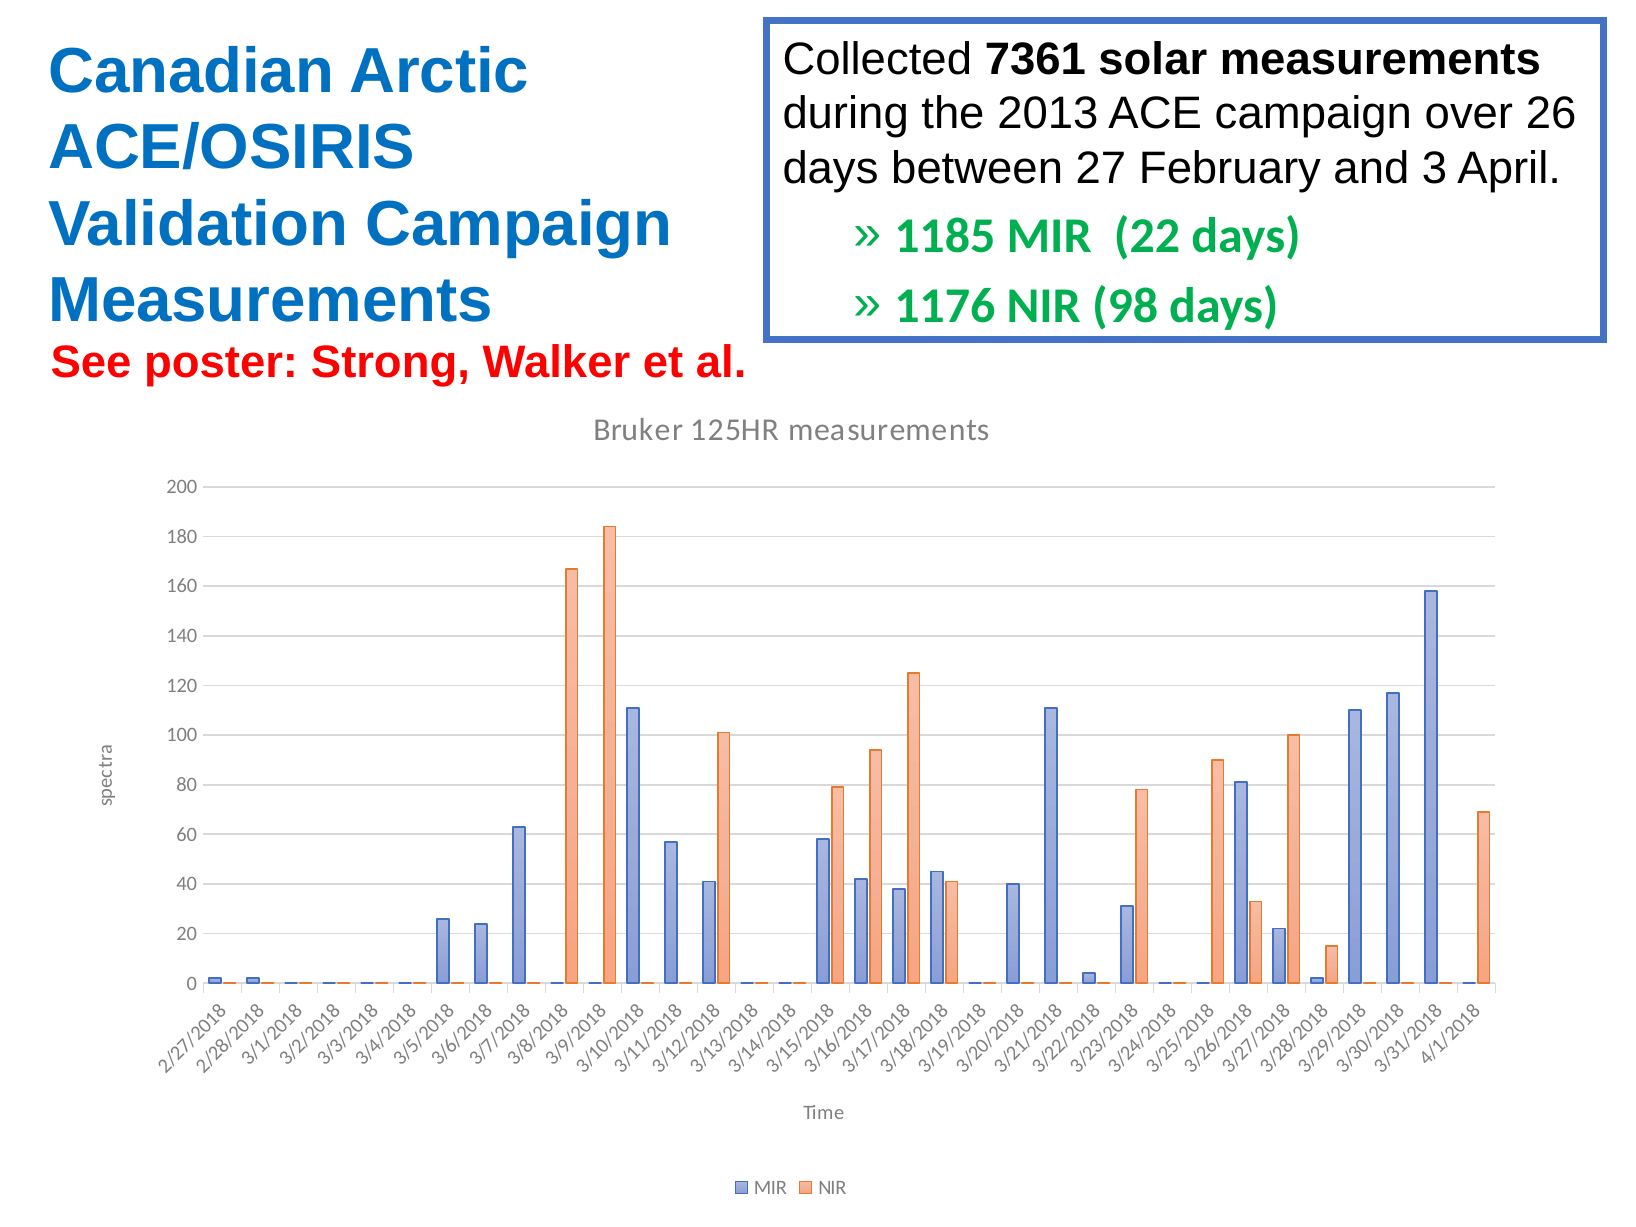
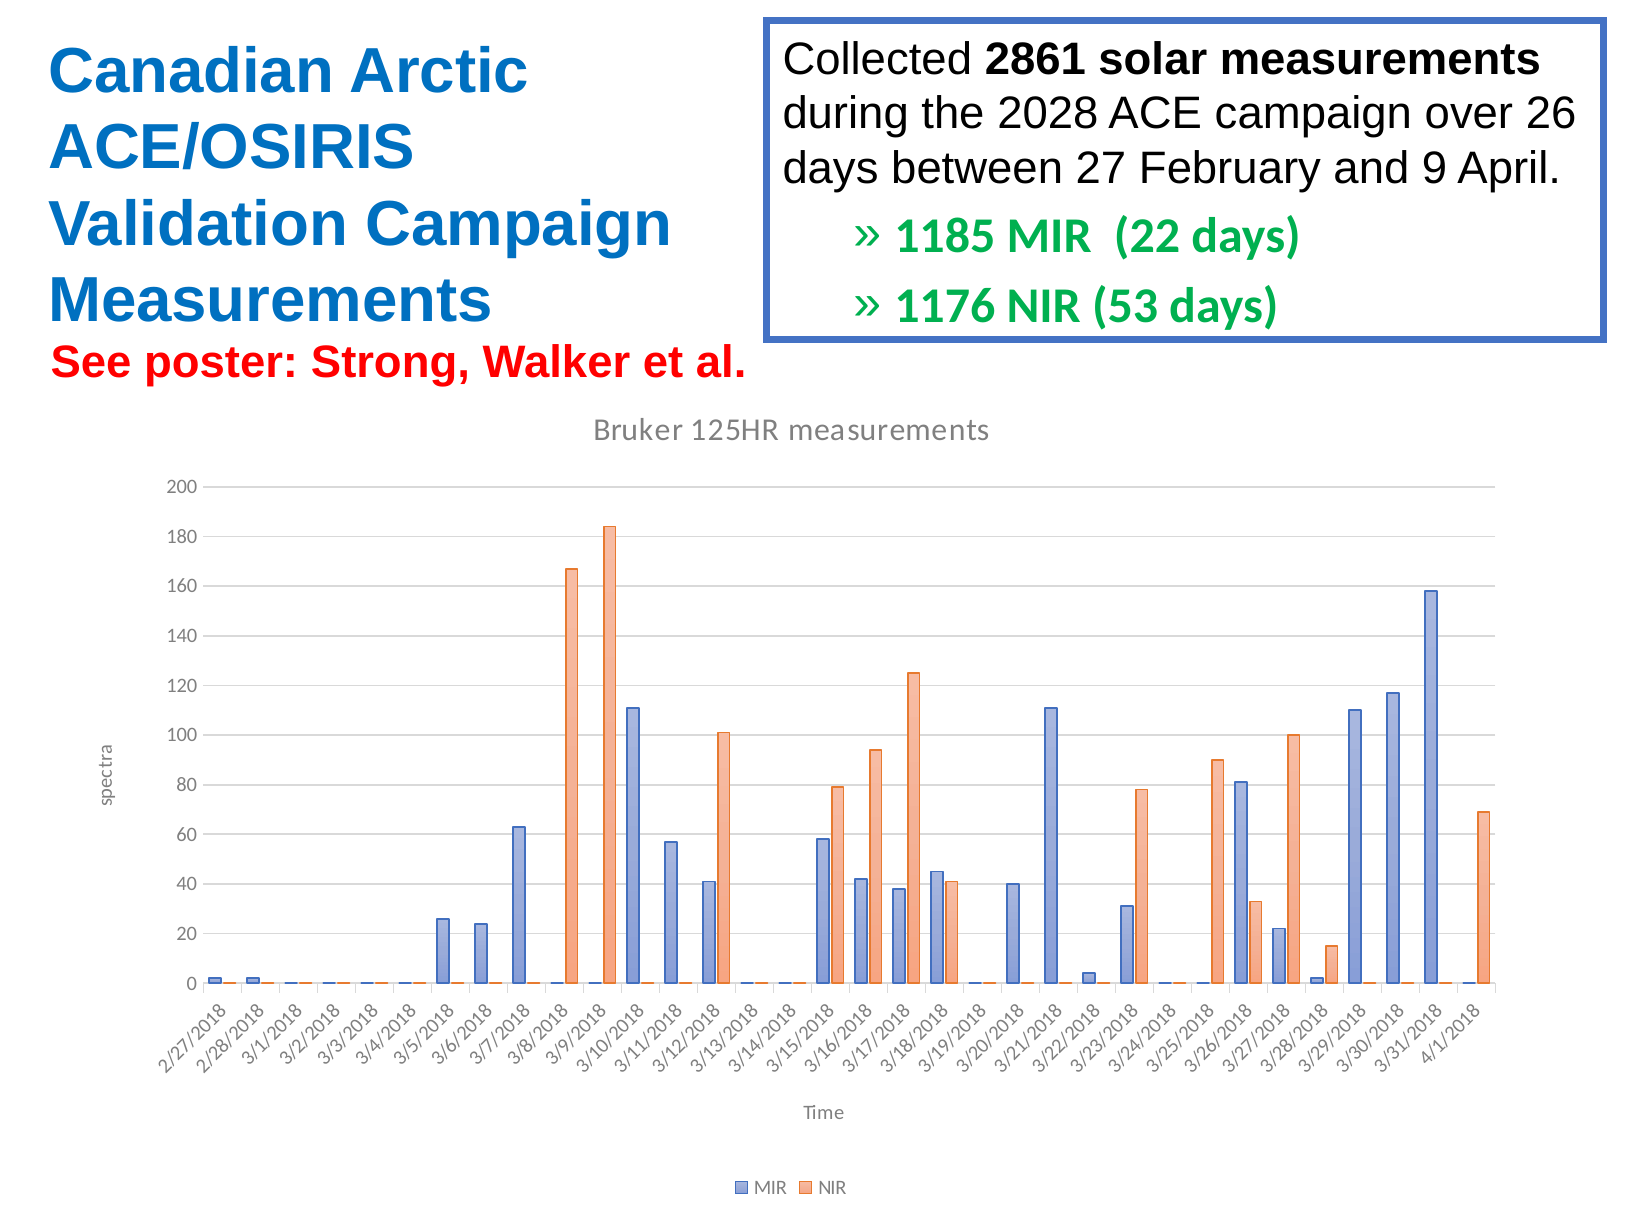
7361: 7361 -> 2861 (1035, 59)
2013: 2013 -> 2028 (1048, 114)
and 3: 3 -> 9 (1435, 168)
98: 98 -> 53 (1125, 306)
